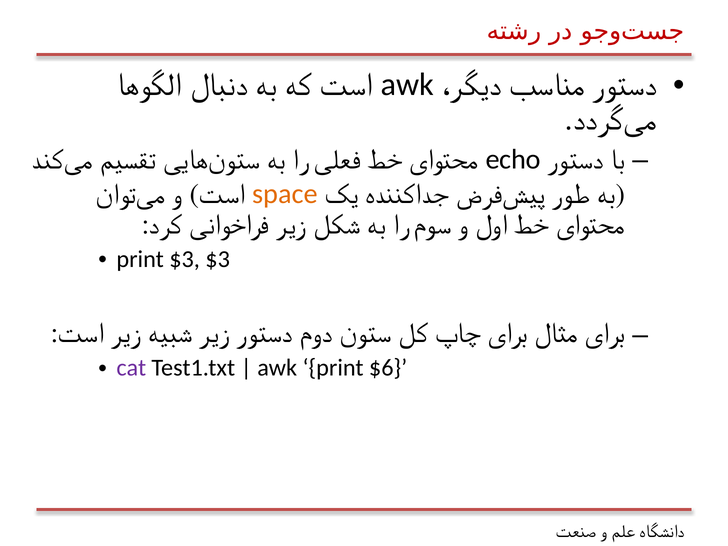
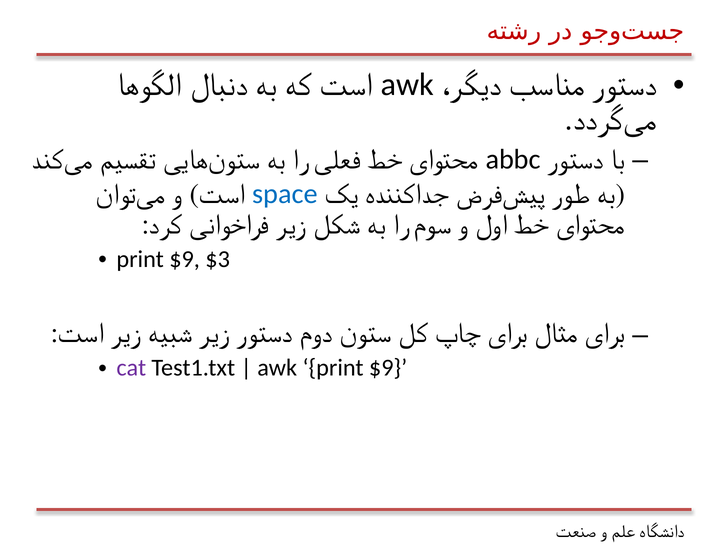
echo: echo -> abbc (513, 160)
space colour: orange -> blue (285, 194)
$3: $3 -> $9 (185, 259)
awk print $6: $6 -> $9 (388, 368)
